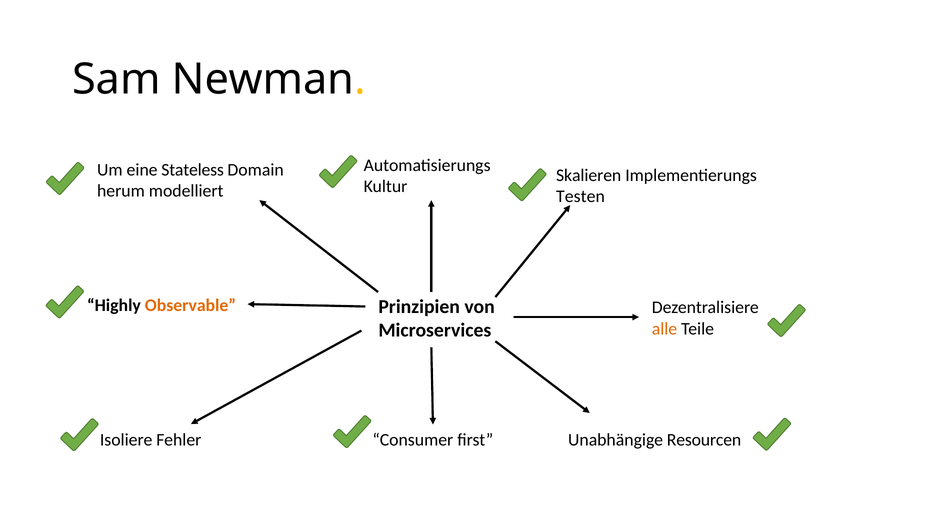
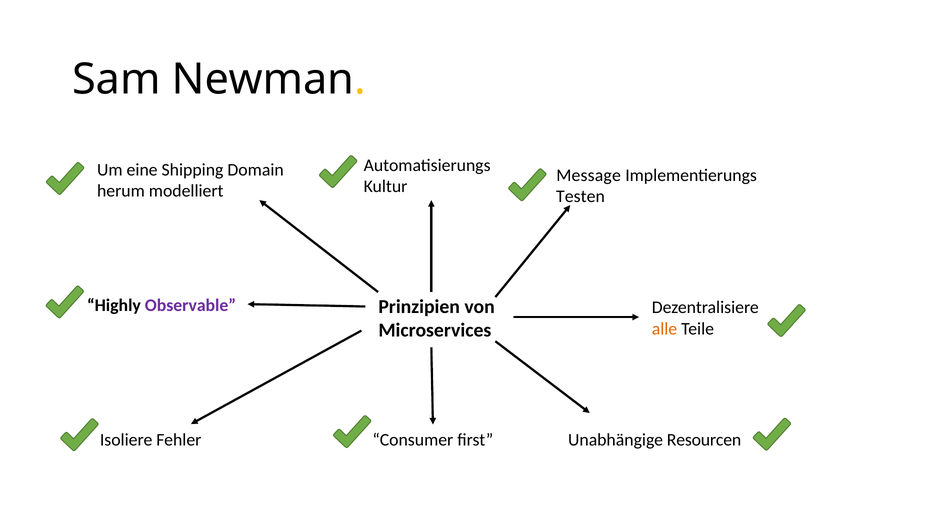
Stateless: Stateless -> Shipping (193, 170)
Skalieren: Skalieren -> Message (589, 175)
Observable colour: orange -> purple (190, 305)
